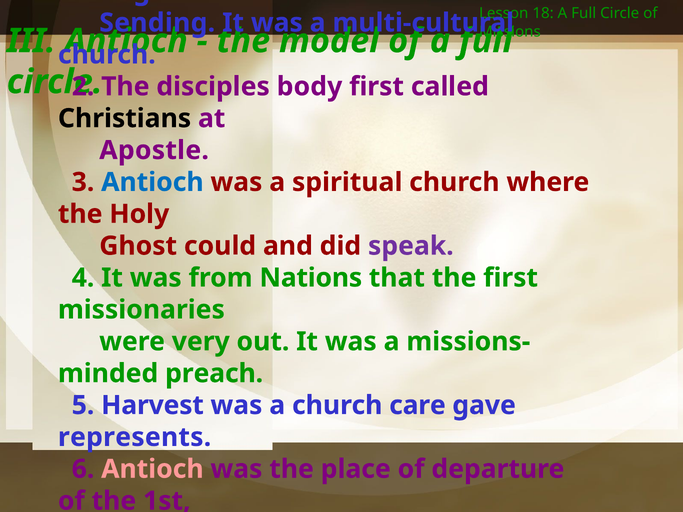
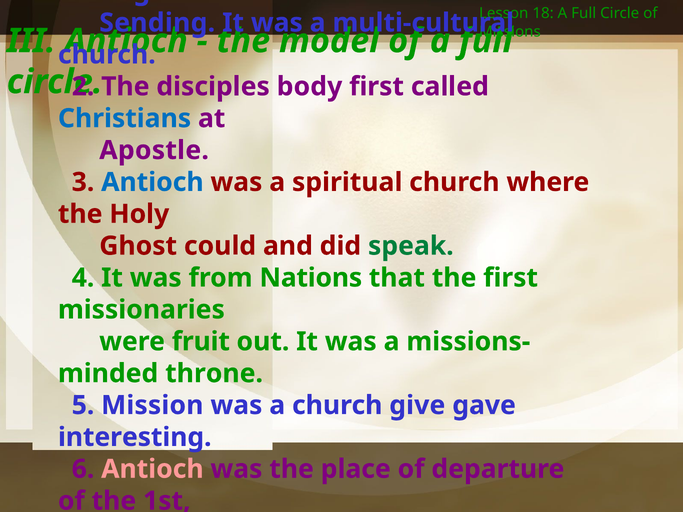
Christians colour: black -> blue (125, 118)
speak colour: purple -> green (411, 246)
very: very -> fruit (201, 342)
preach: preach -> throne (214, 374)
Harvest: Harvest -> Mission (152, 405)
care: care -> give (417, 405)
represents: represents -> interesting (135, 437)
